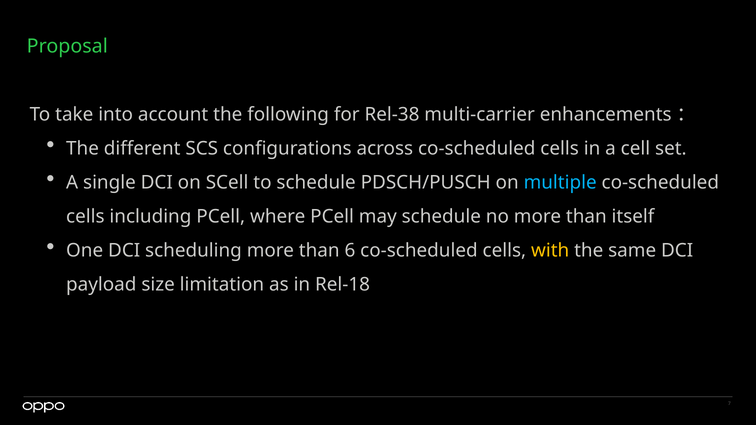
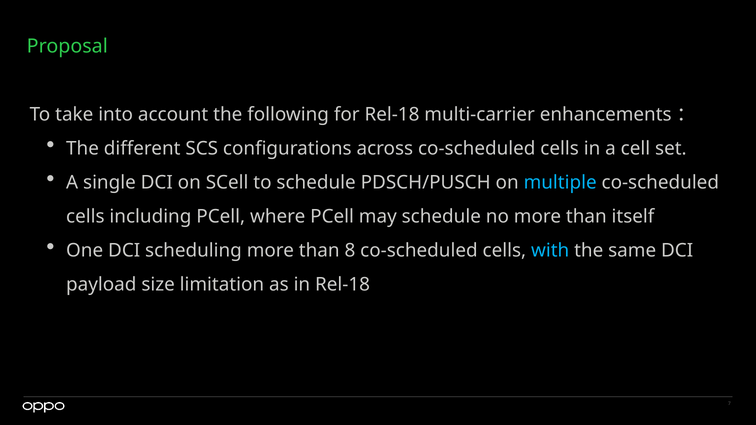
for Rel-38: Rel-38 -> Rel-18 (392, 115)
6: 6 -> 8 (350, 251)
with colour: yellow -> light blue (550, 251)
